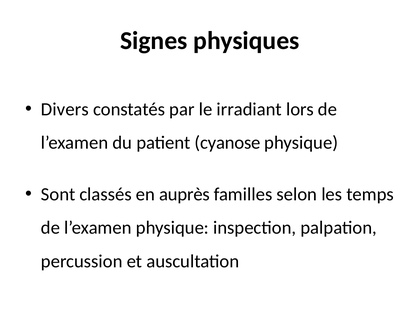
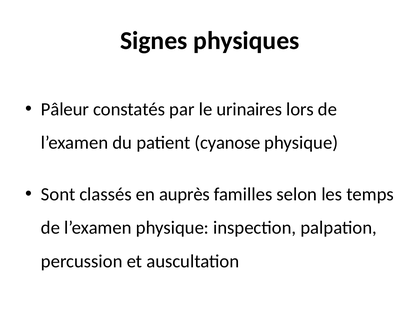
Divers: Divers -> Pâleur (65, 109)
irradiant: irradiant -> urinaires (249, 109)
